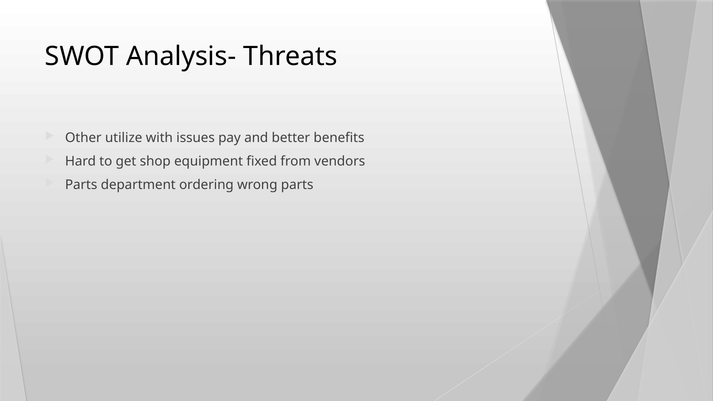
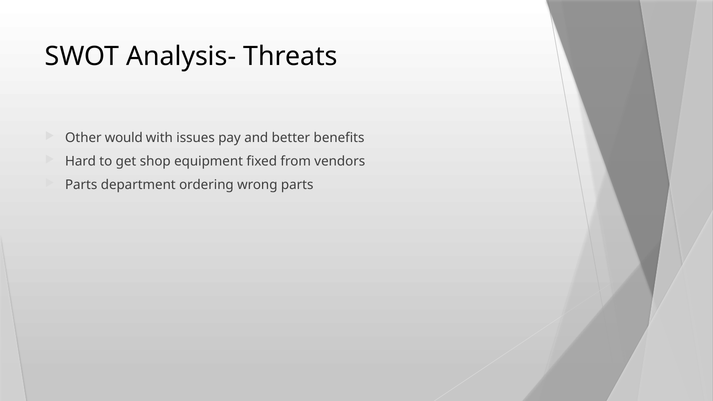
utilize: utilize -> would (124, 138)
